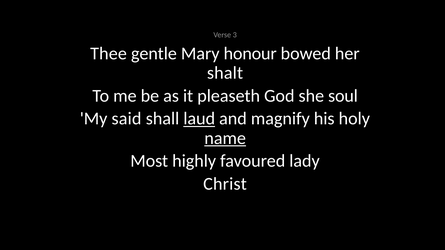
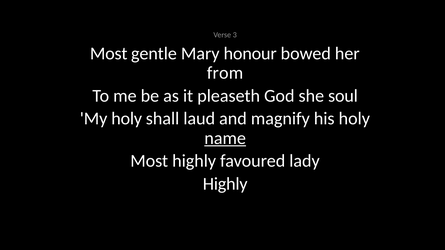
Thee: Thee -> Most (109, 54)
shalt: shalt -> from (225, 73)
My said: said -> holy (127, 119)
laud underline: present -> none (199, 119)
Christ: Christ -> Highly (225, 184)
